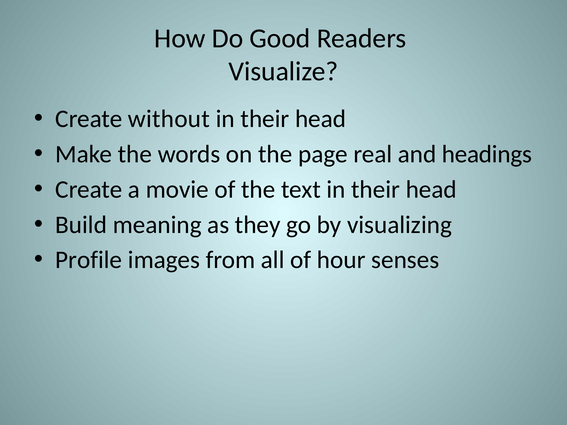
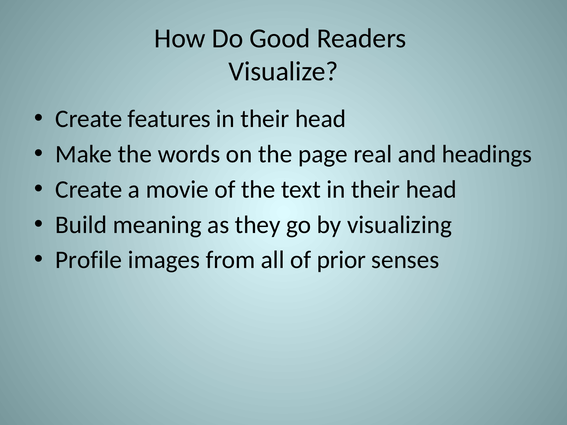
without: without -> features (169, 119)
hour: hour -> prior (341, 260)
